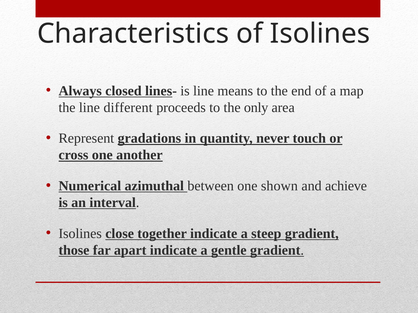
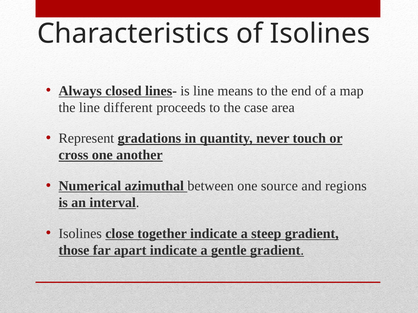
only: only -> case (256, 108)
shown: shown -> source (279, 186)
achieve: achieve -> regions (346, 186)
